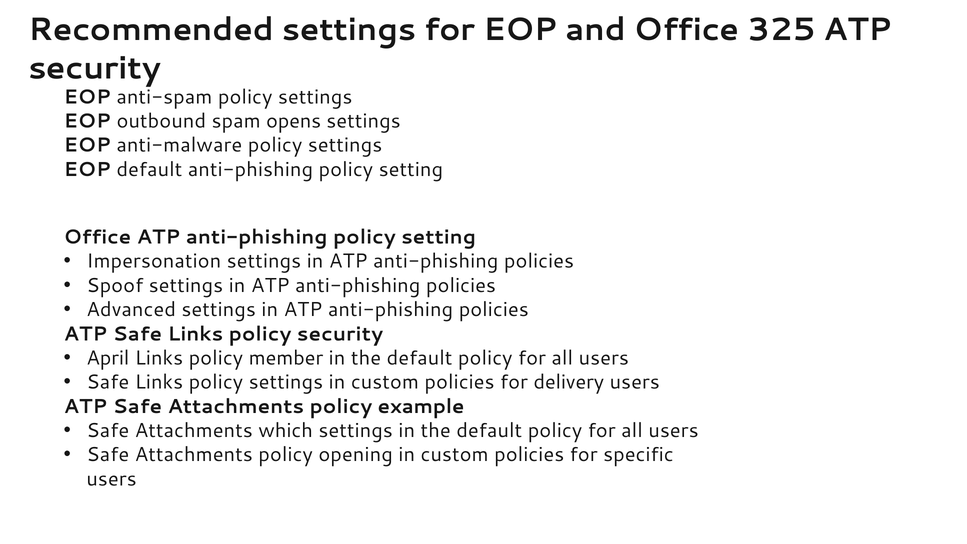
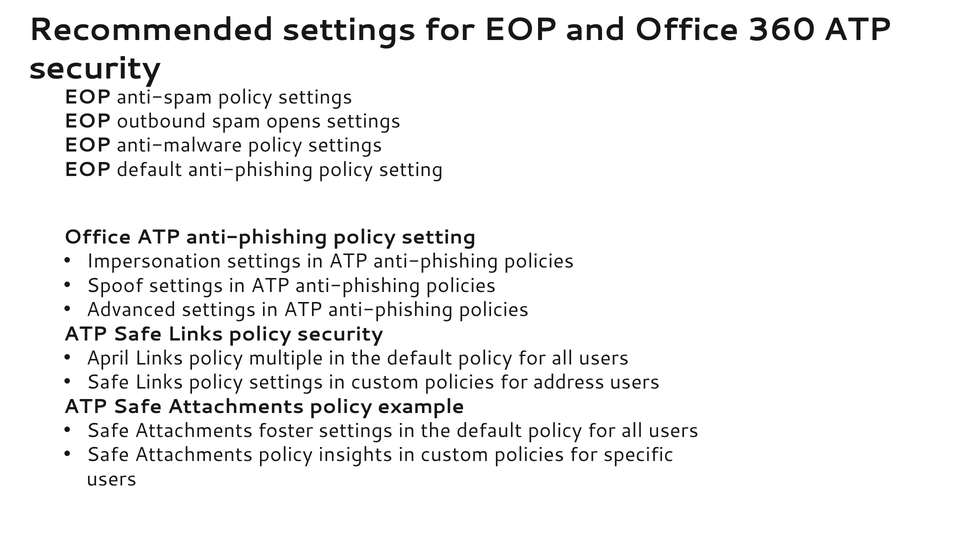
325: 325 -> 360 (781, 29)
member: member -> multiple (286, 358)
delivery: delivery -> address (569, 382)
which: which -> foster (286, 431)
opening: opening -> insights (356, 455)
